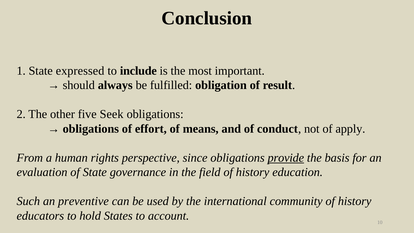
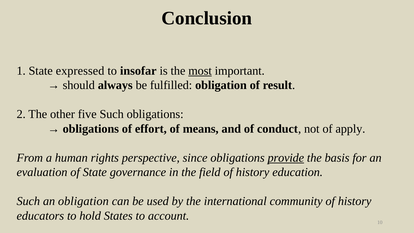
include: include -> insofar (138, 71)
most underline: none -> present (200, 71)
five Seek: Seek -> Such (112, 114)
an preventive: preventive -> obligation (83, 201)
